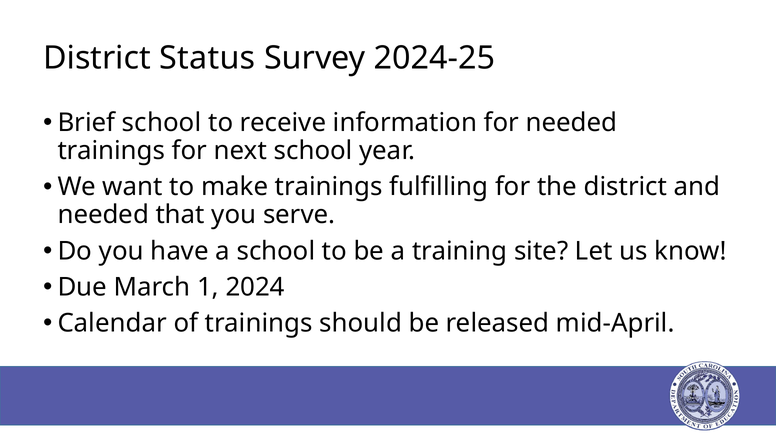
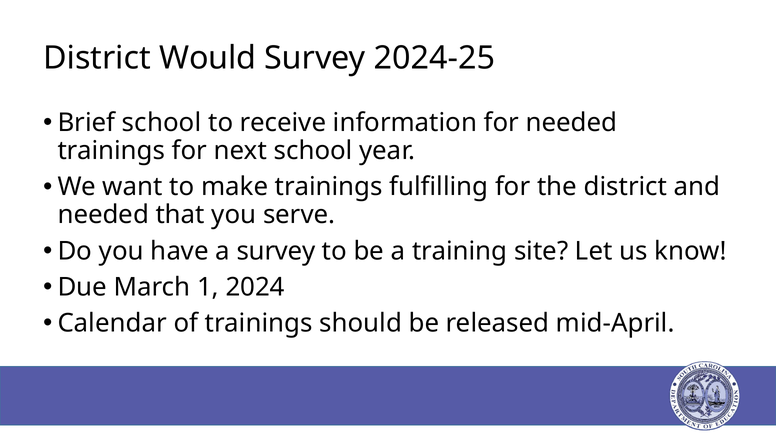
Status: Status -> Would (208, 58)
a school: school -> survey (276, 251)
